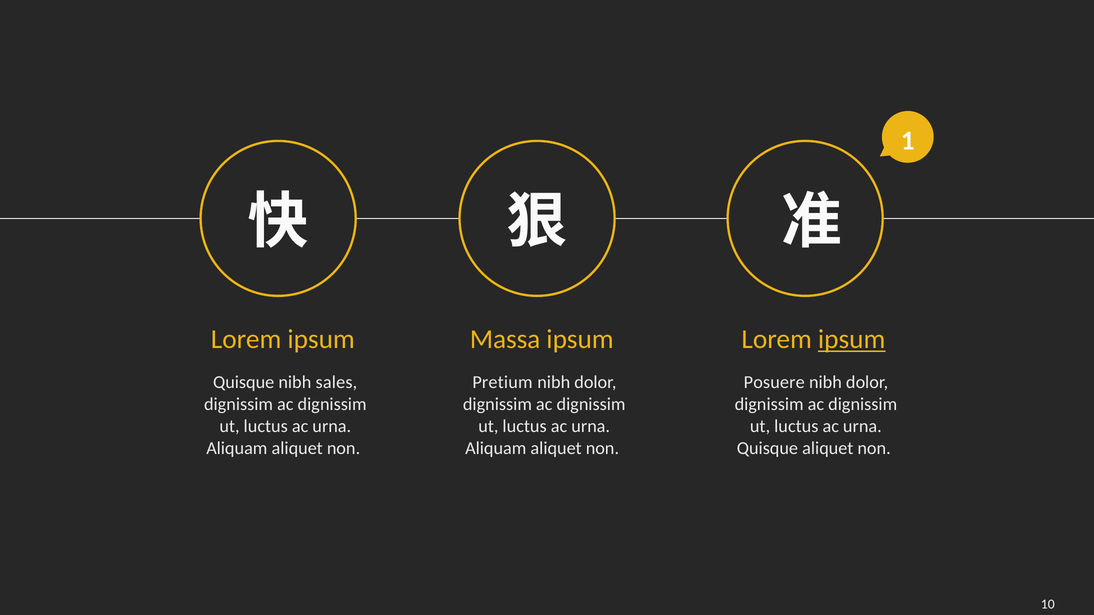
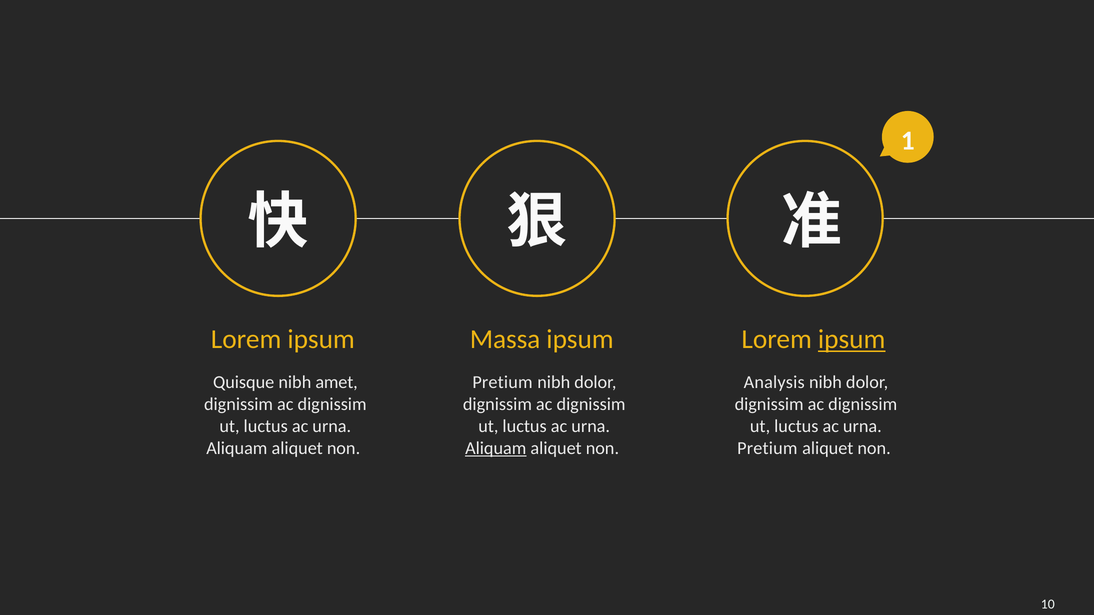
sales: sales -> amet (337, 383)
Posuere: Posuere -> Analysis (774, 383)
Aliquam underline: none -> present (496, 448)
Quisque: Quisque -> Pretium (767, 448)
